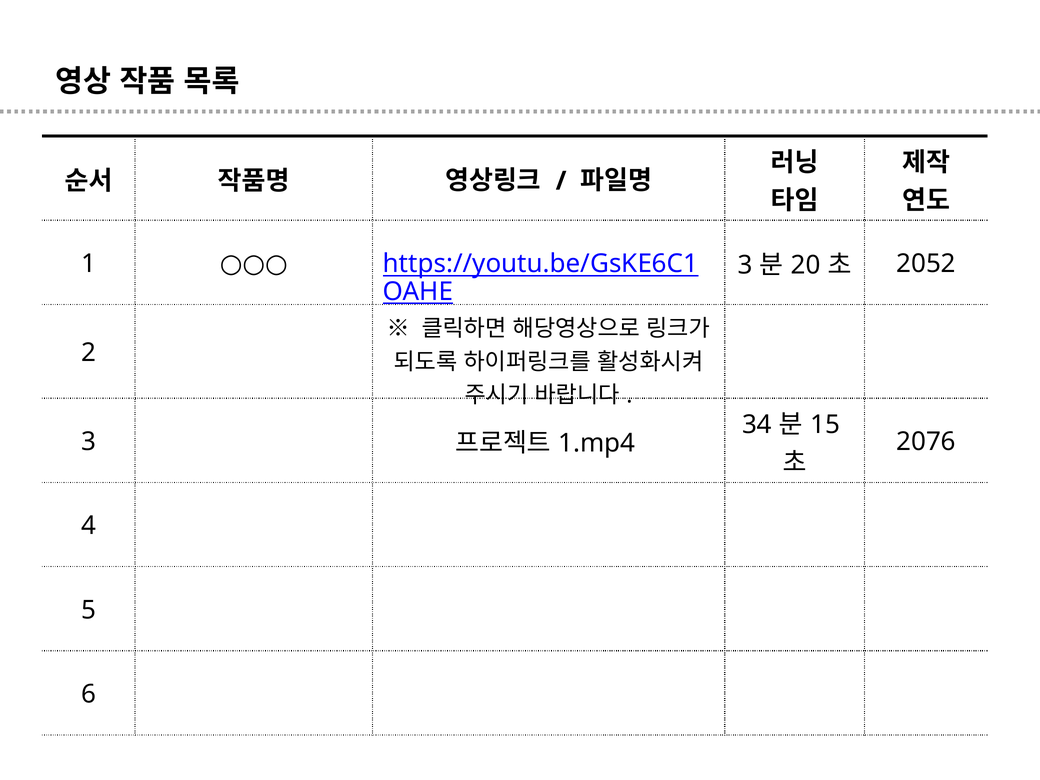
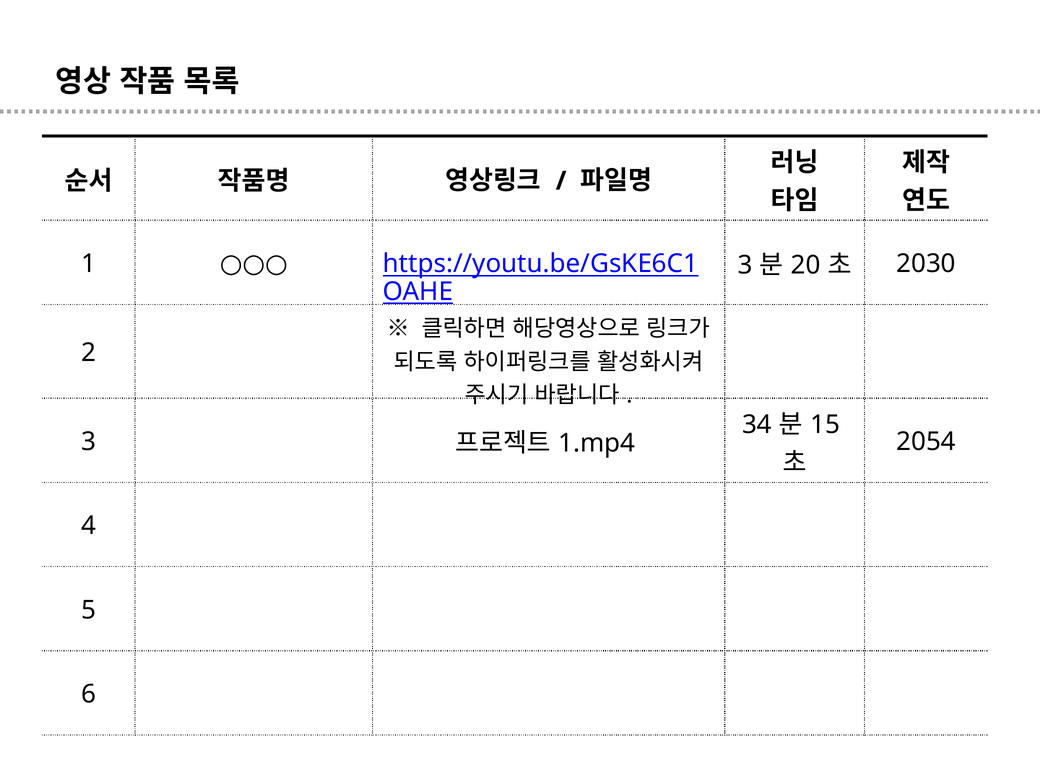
2052: 2052 -> 2030 (926, 264)
2076: 2076 -> 2054 (926, 442)
